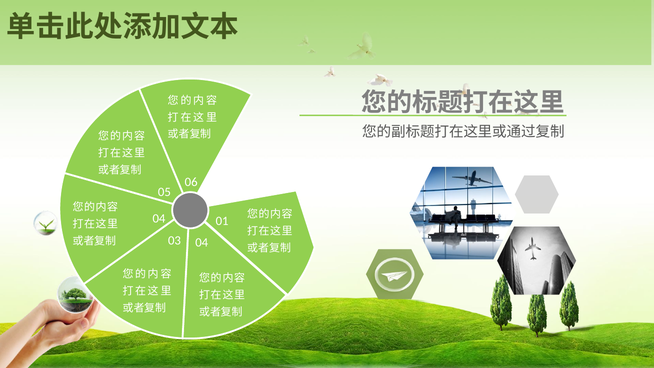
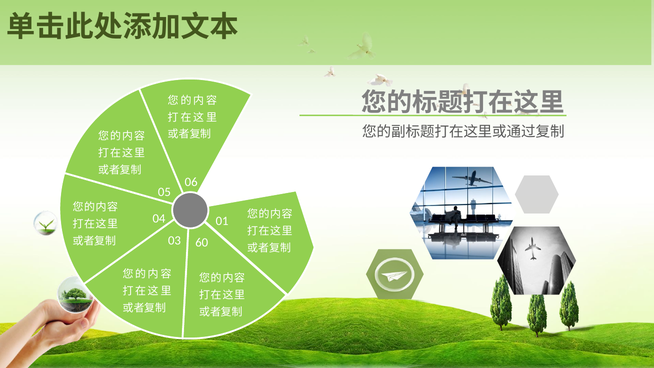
03 04: 04 -> 60 (202, 243)
